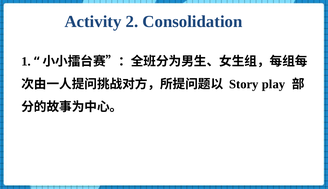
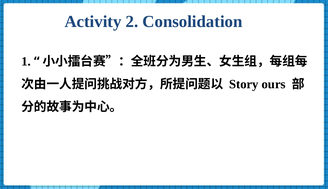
play: play -> ours (274, 84)
